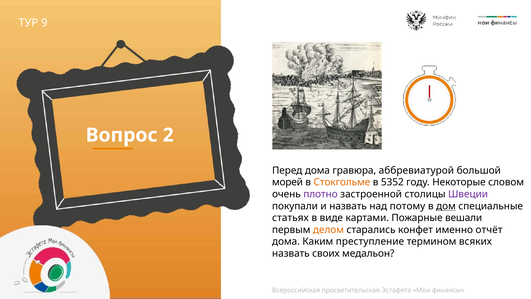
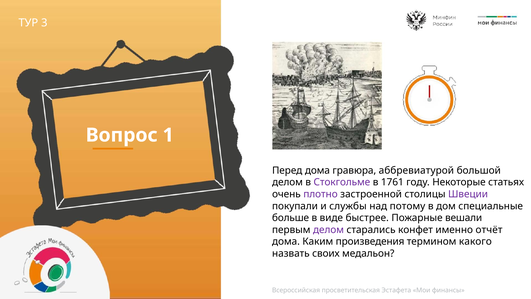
9: 9 -> 3 (44, 23)
2: 2 -> 1 (168, 135)
морей: морей -> делом (287, 182)
Стокгольме colour: orange -> purple (342, 182)
5352: 5352 -> 1761 (392, 182)
словом: словом -> статьях (506, 182)
и назвать: назвать -> службы (348, 206)
дом underline: present -> none (446, 206)
статьях: статьях -> больше (291, 218)
картами: картами -> быстрее (367, 218)
делом colour: orange -> purple (328, 230)
преступление: преступление -> произведения (370, 241)
всяких: всяких -> какого (475, 241)
